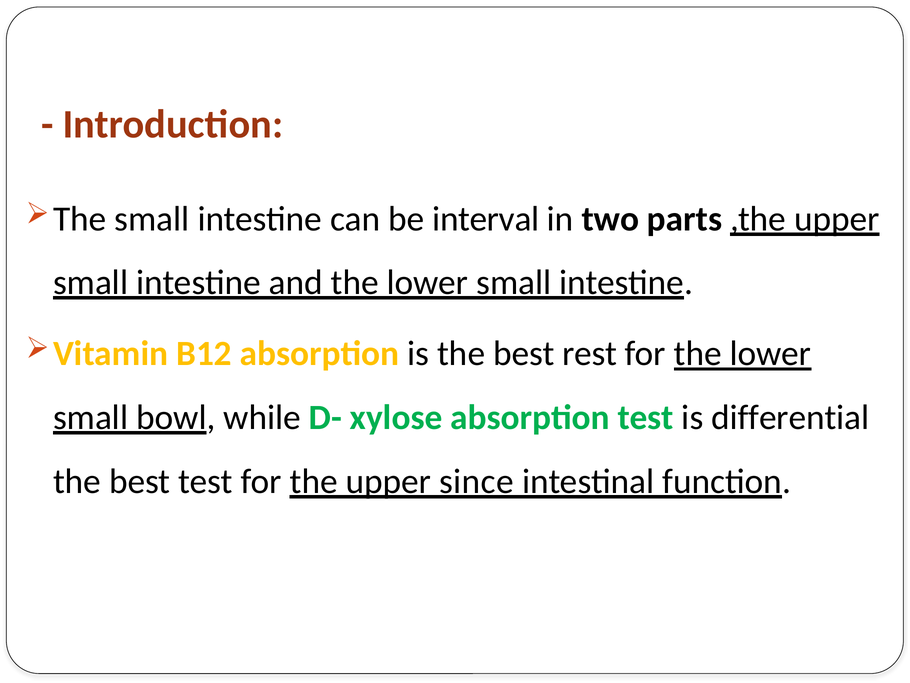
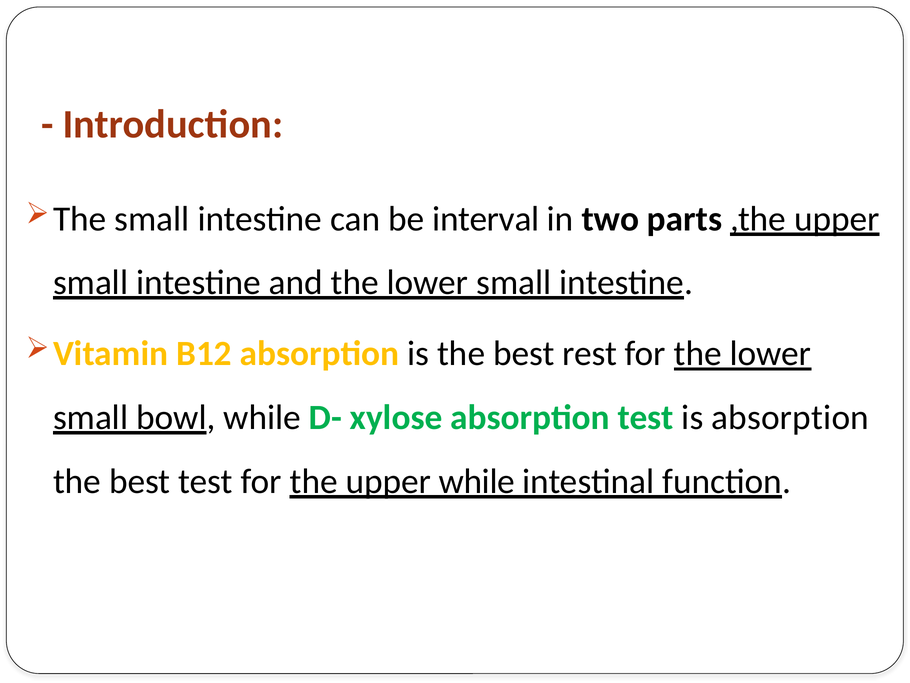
is differential: differential -> absorption (790, 417)
upper since: since -> while (477, 481)
